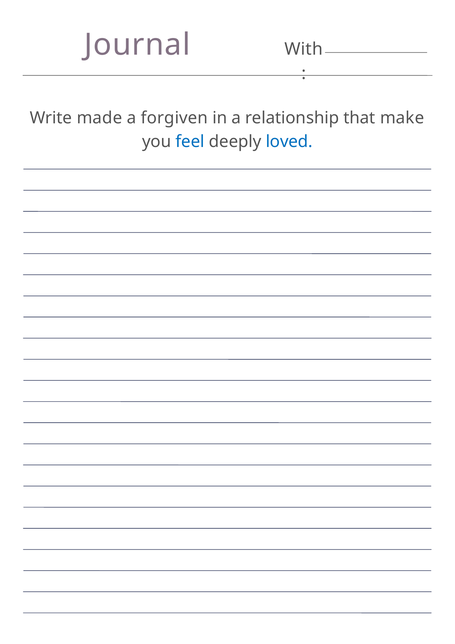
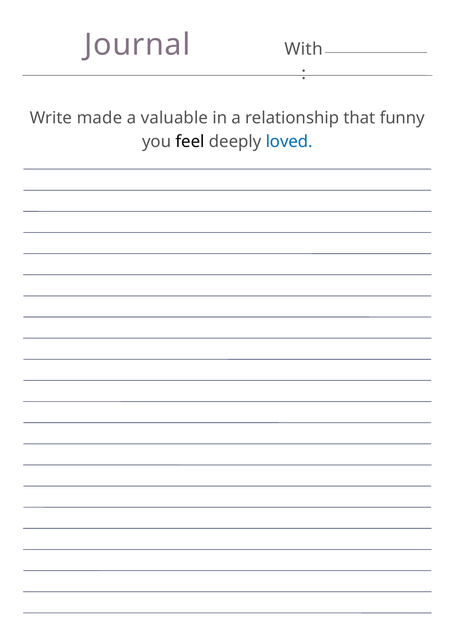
forgiven: forgiven -> valuable (174, 118)
make: make -> funny (402, 118)
feel colour: blue -> black (190, 142)
